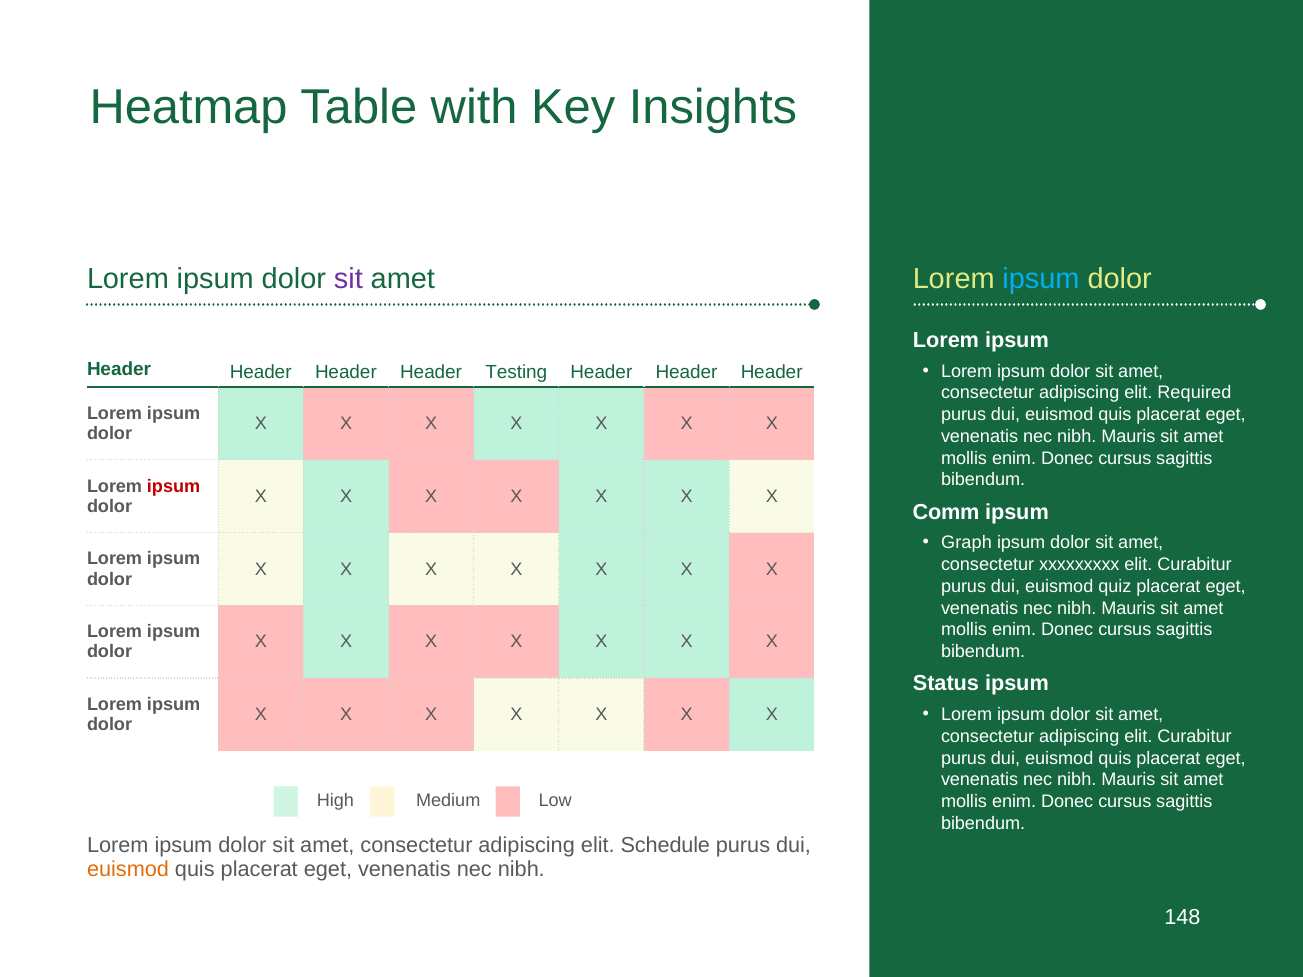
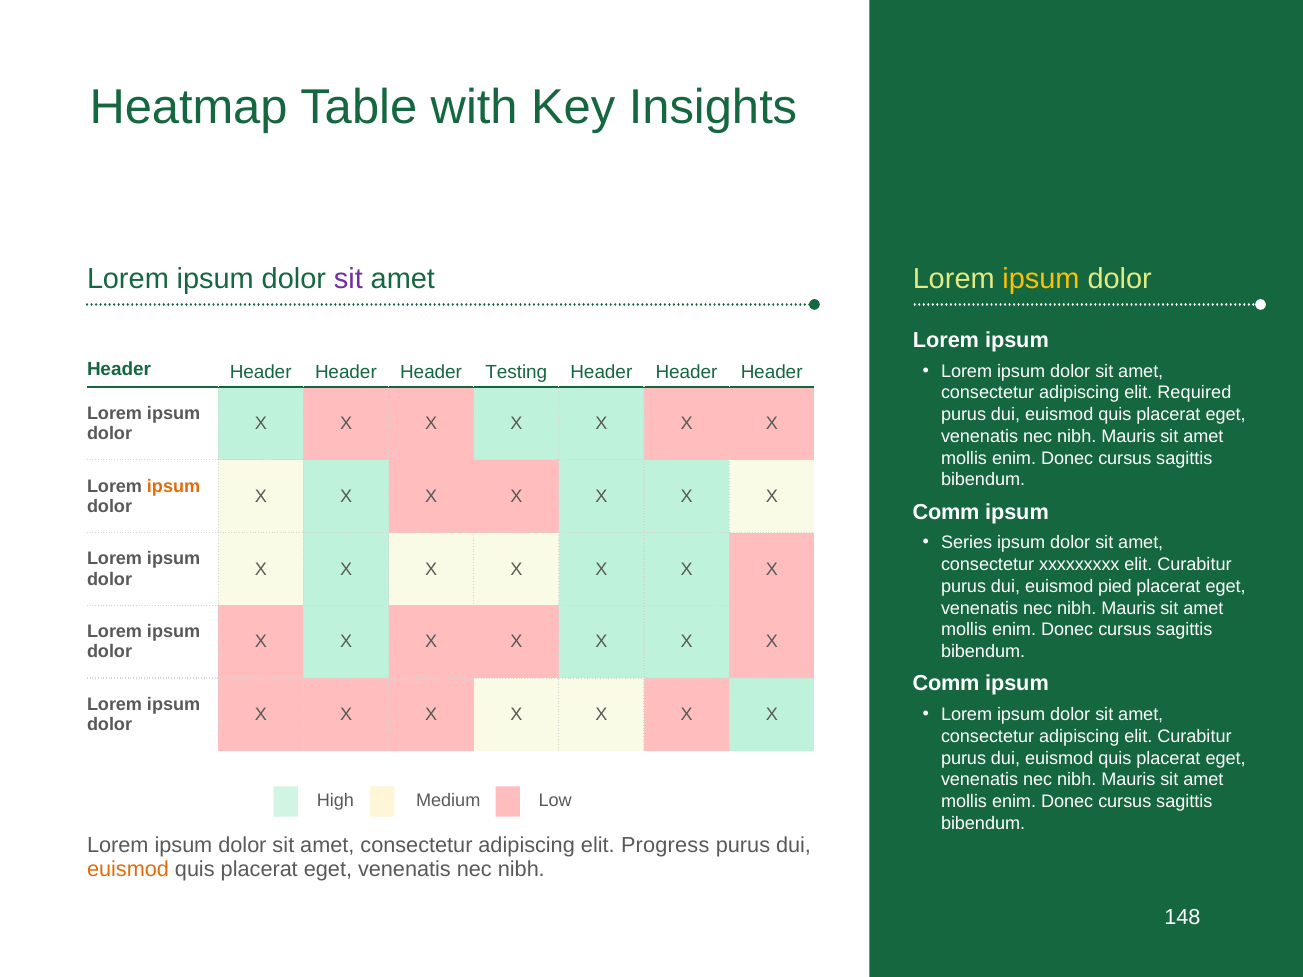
ipsum colour: light blue -> yellow (1041, 279)
ipsum colour: red -> orange (174, 486)
Graph: Graph -> Series (967, 543)
quiz: quiz -> pied (1115, 587)
Status: Status -> Comm (946, 684)
Schedule: Schedule -> Progress (665, 846)
